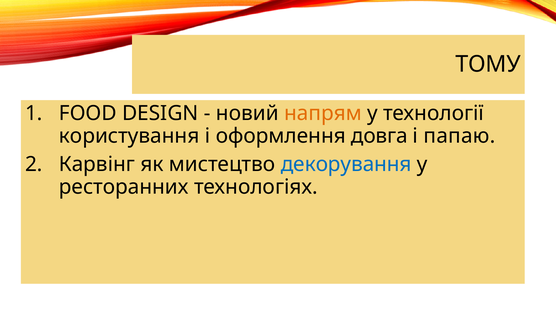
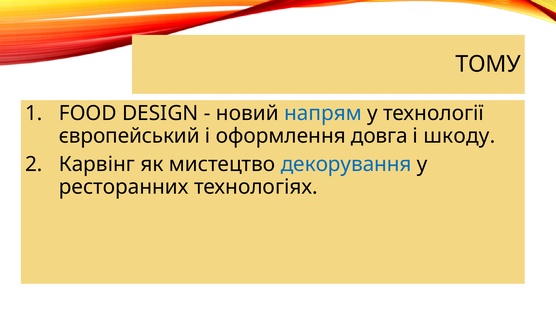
напрям colour: orange -> blue (323, 113)
користування: користування -> європейський (129, 136)
папаю: папаю -> шкоду (459, 136)
